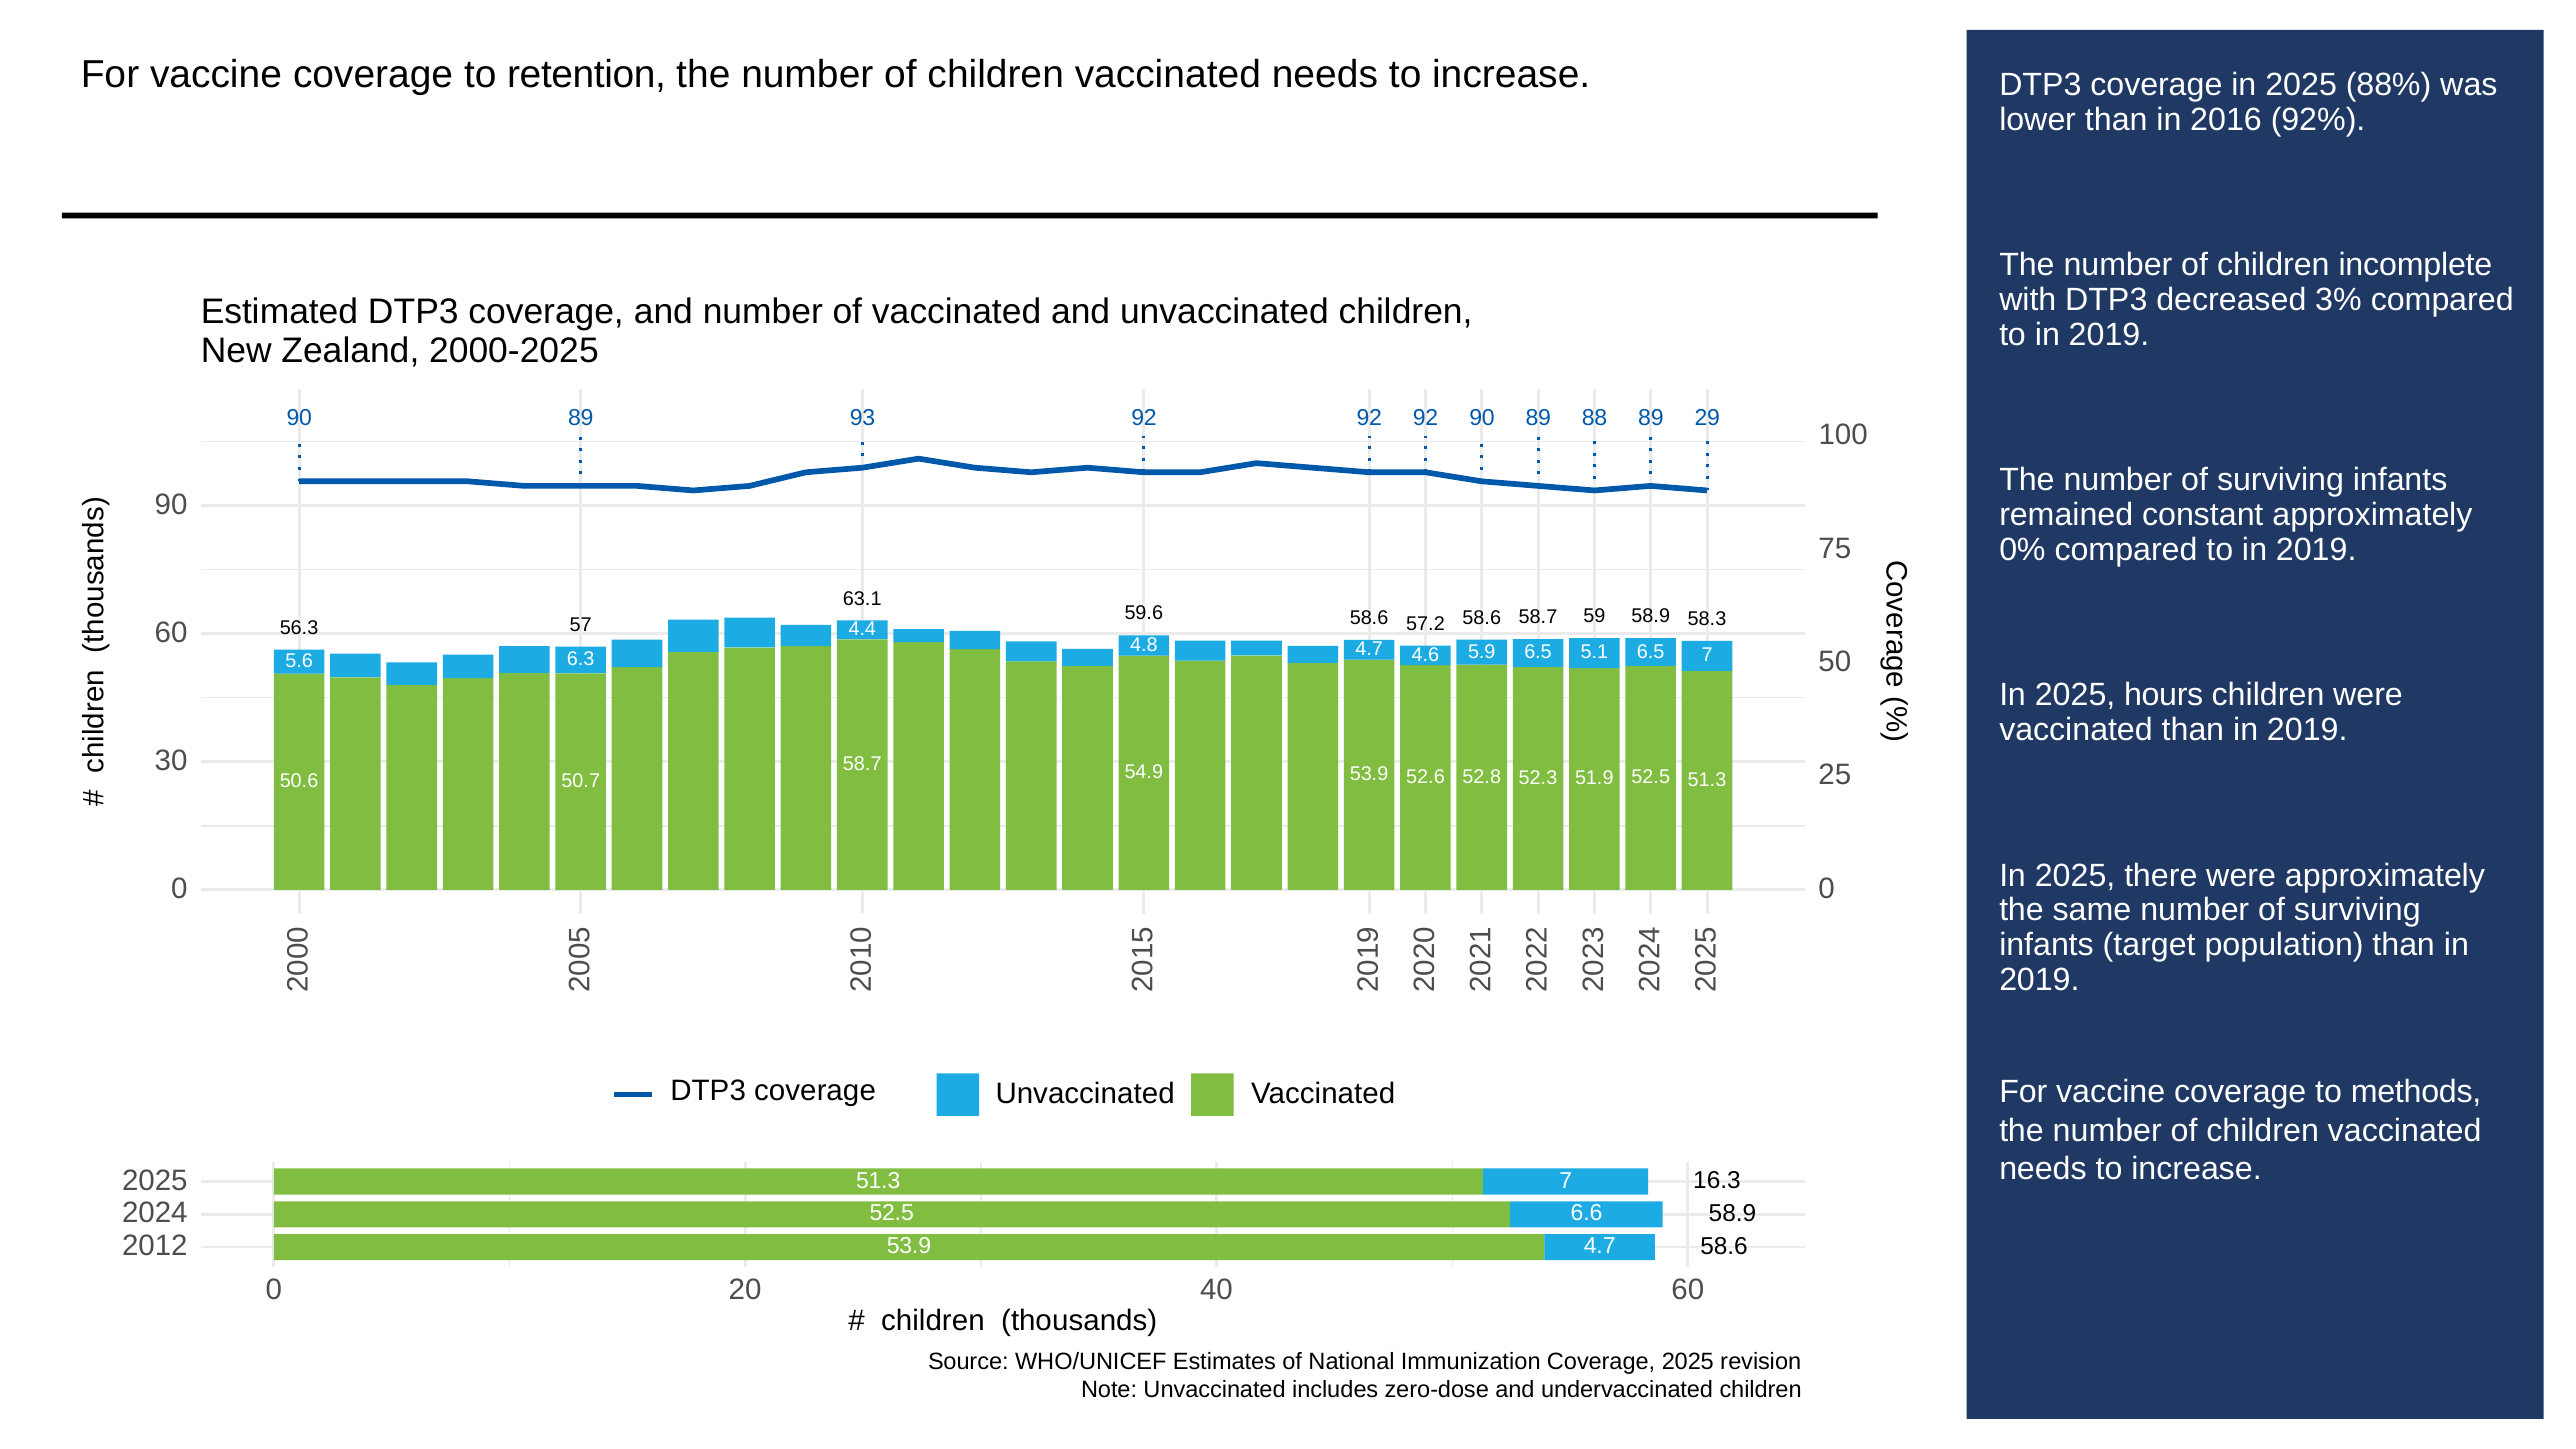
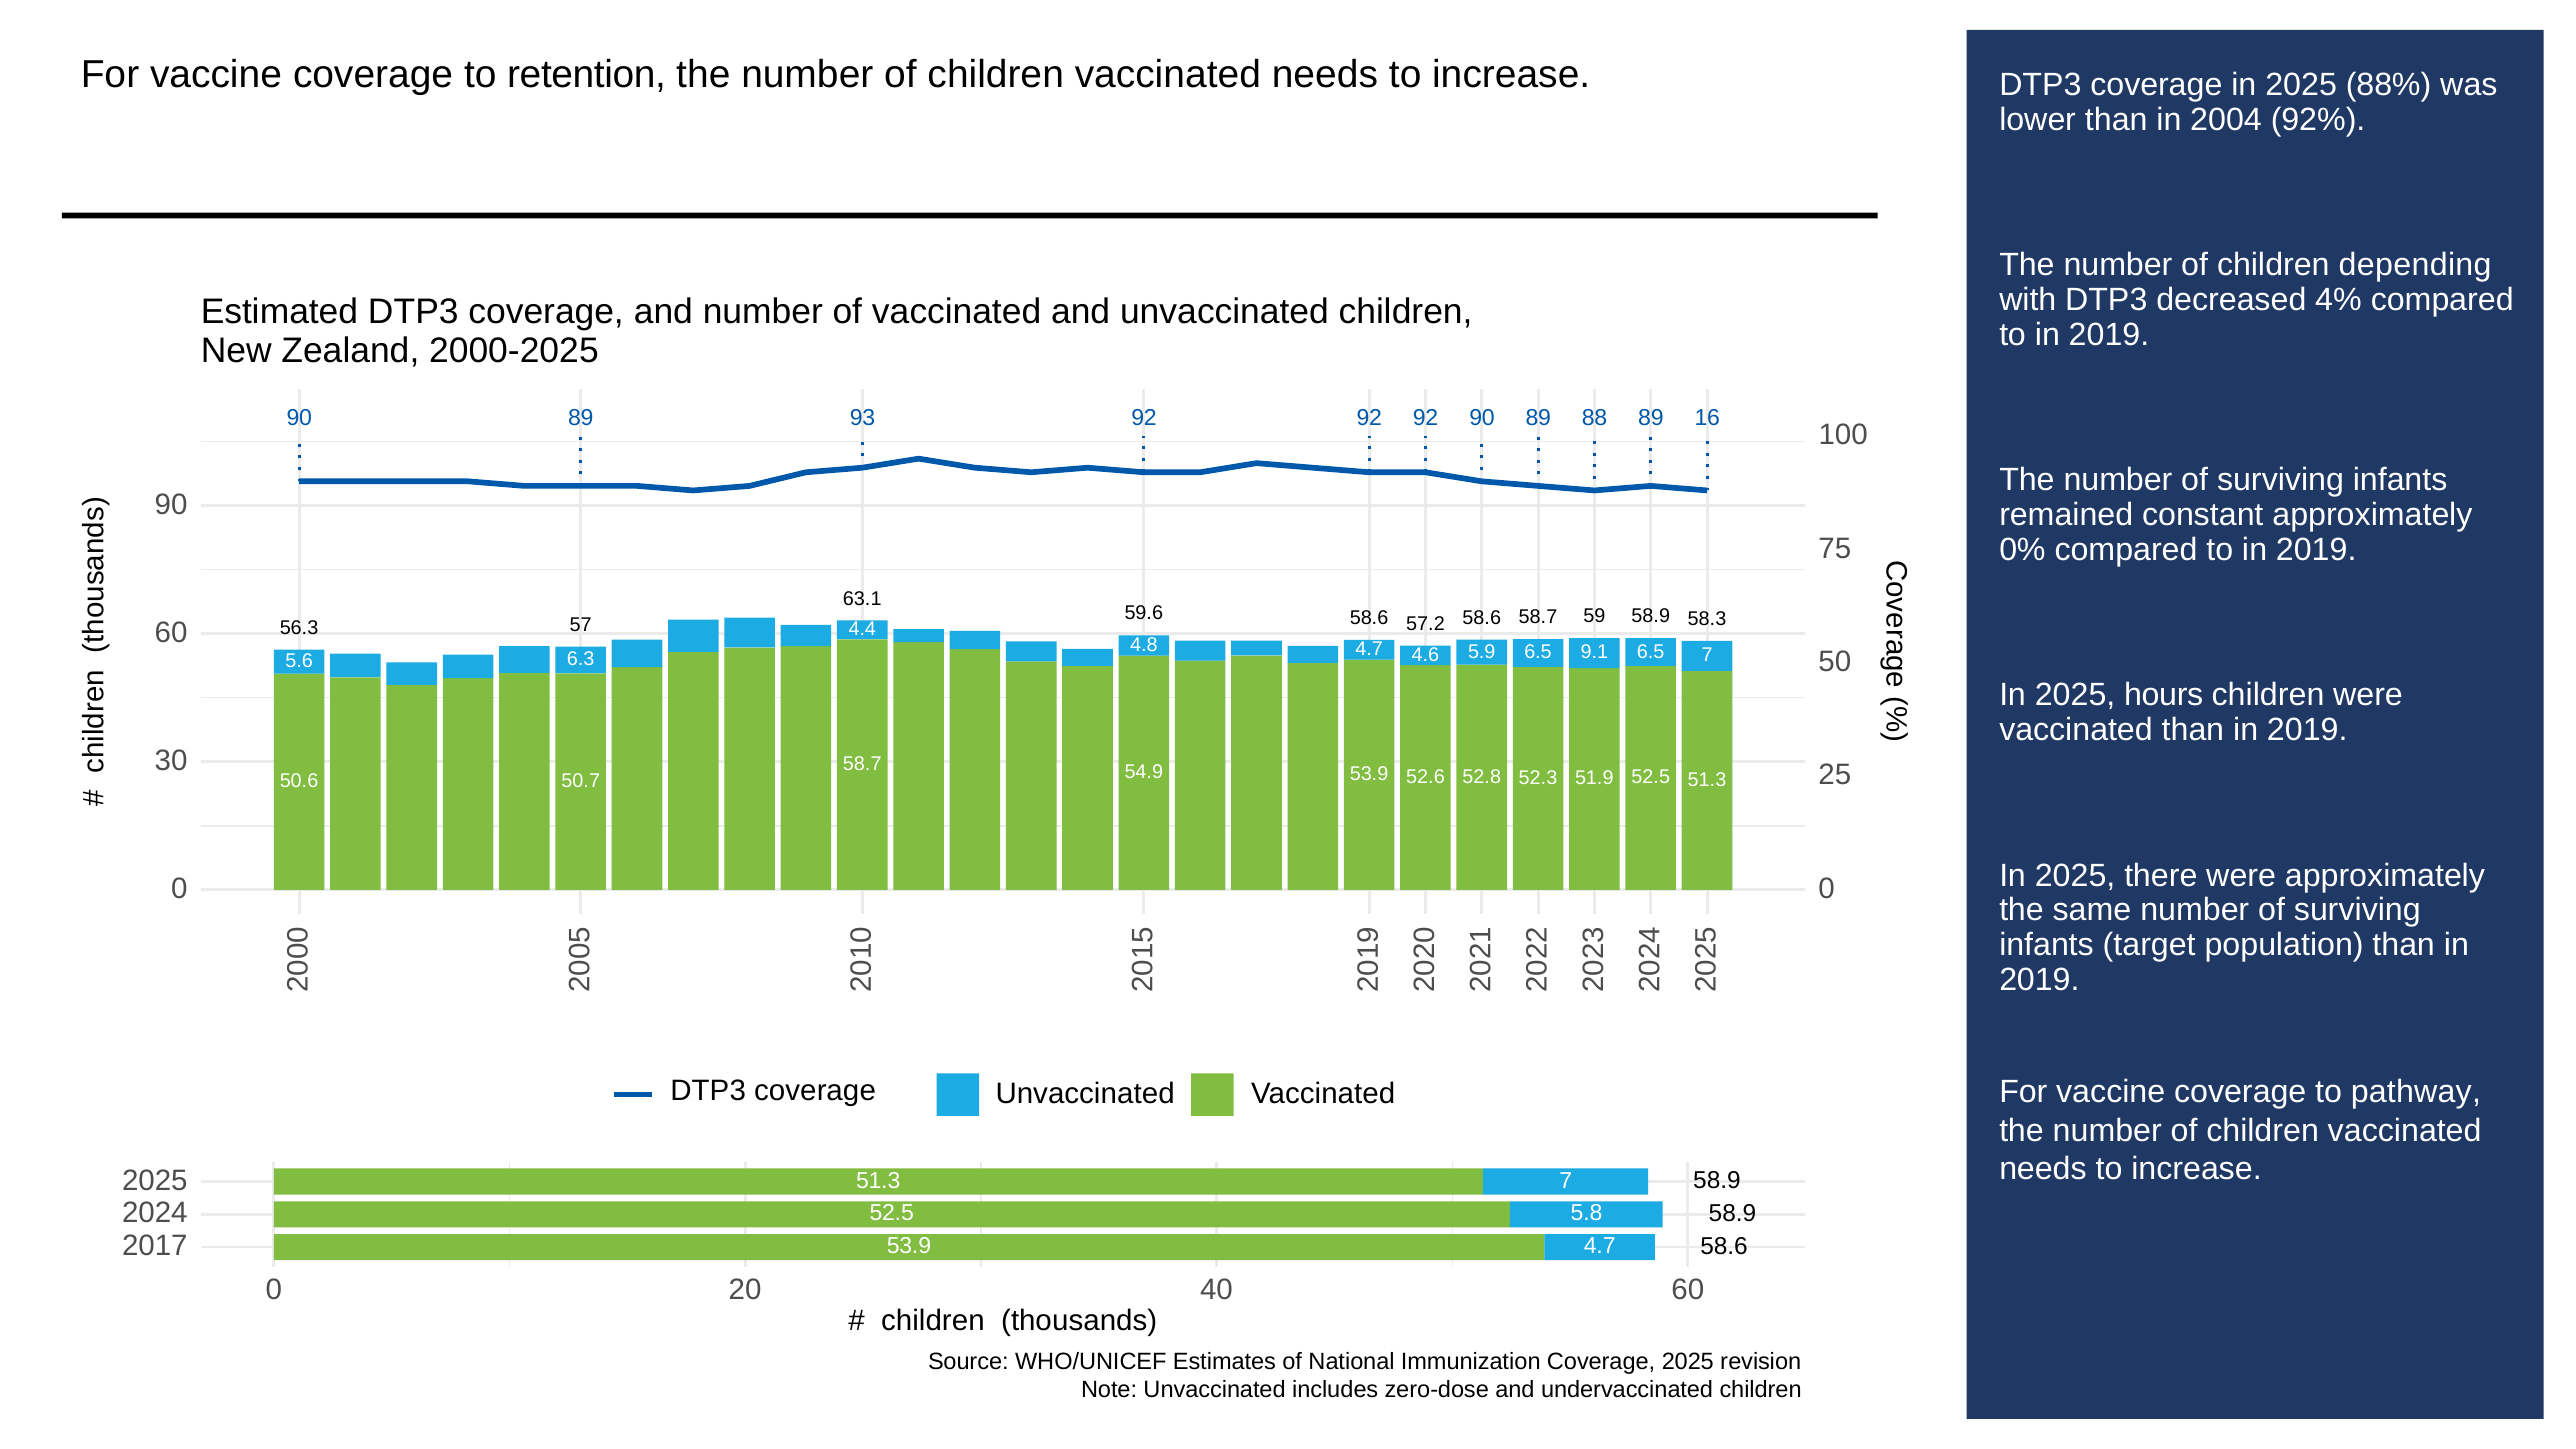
2016: 2016 -> 2004 (2226, 119)
incomplete: incomplete -> depending (2415, 265)
3%: 3% -> 4% (2338, 300)
29: 29 -> 16 (1707, 418)
5.1: 5.1 -> 9.1 (1594, 652)
methods: methods -> pathway (2416, 1092)
16.3: 16.3 -> 58.9 (1717, 1181)
6.6: 6.6 -> 5.8 (1587, 1213)
2012: 2012 -> 2017 (155, 1246)
